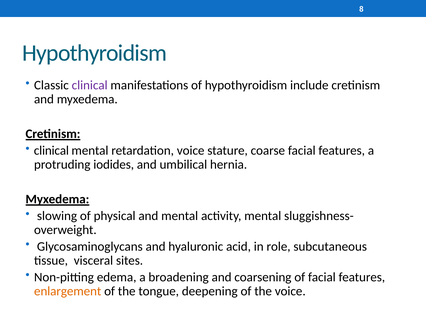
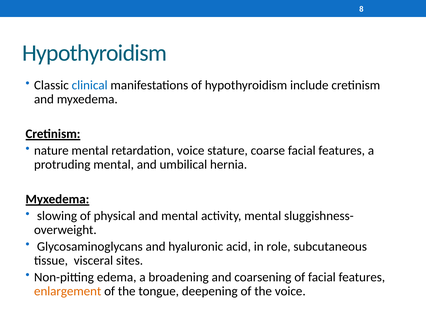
clinical colour: purple -> blue (90, 85)
clinical: clinical -> nature (51, 151)
protruding iodides: iodides -> mental (114, 165)
